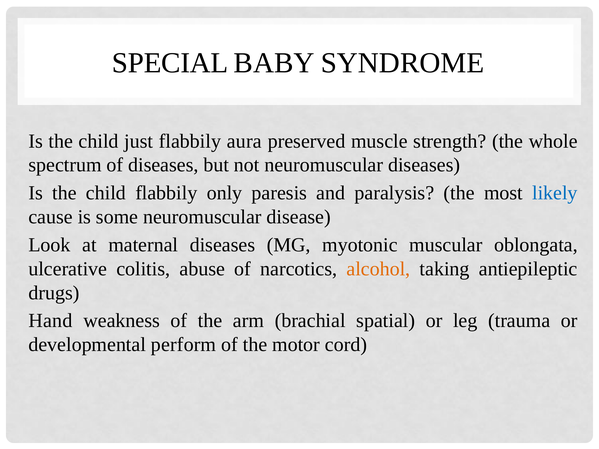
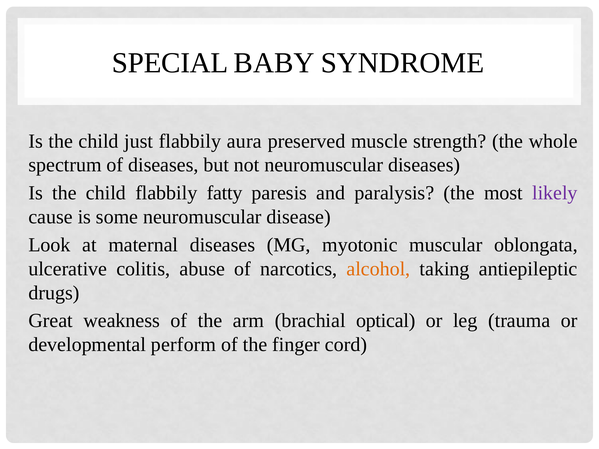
only: only -> fatty (225, 193)
likely colour: blue -> purple (555, 193)
Hand: Hand -> Great (51, 321)
spatial: spatial -> optical (386, 321)
motor: motor -> finger (296, 345)
